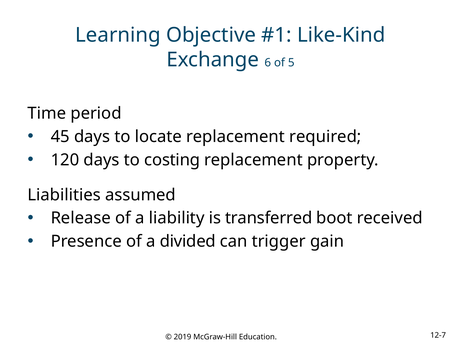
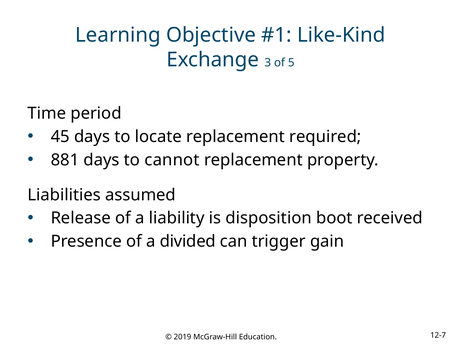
6: 6 -> 3 (268, 63)
120: 120 -> 881 (65, 160)
costing: costing -> cannot (172, 160)
transferred: transferred -> disposition (269, 218)
